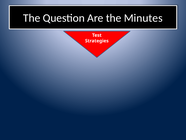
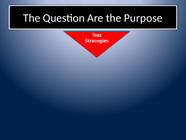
Minutes: Minutes -> Purpose (143, 18)
